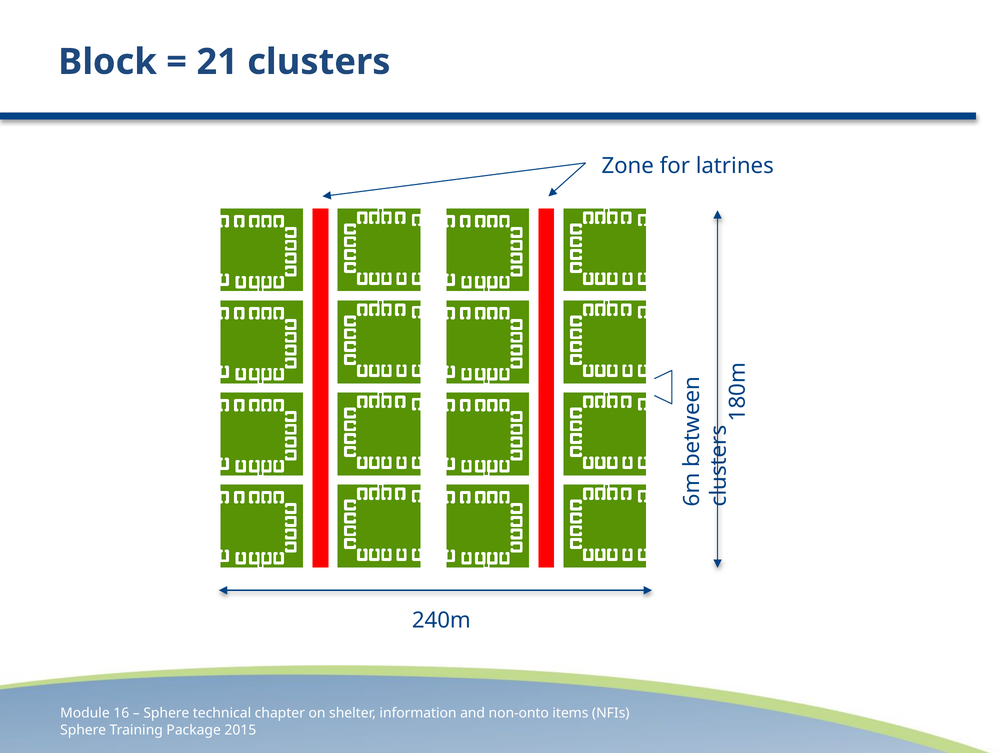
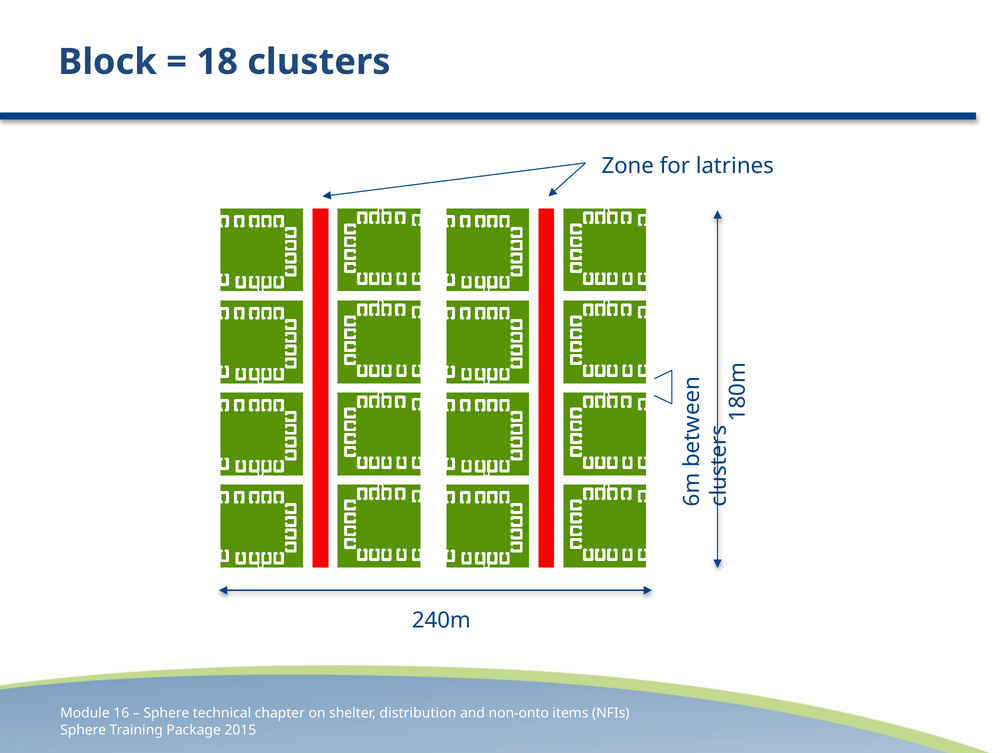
21: 21 -> 18 (217, 62)
information: information -> distribution (418, 713)
